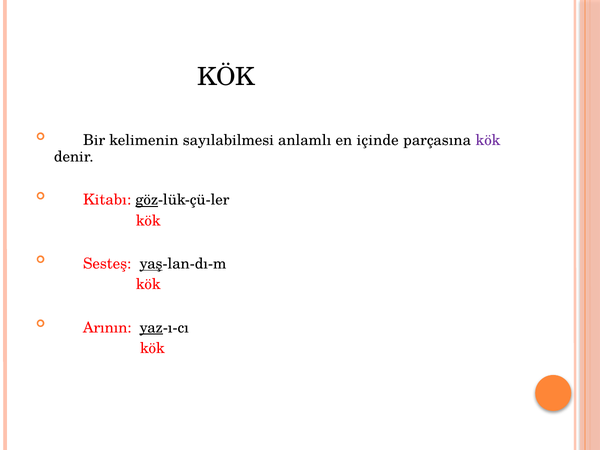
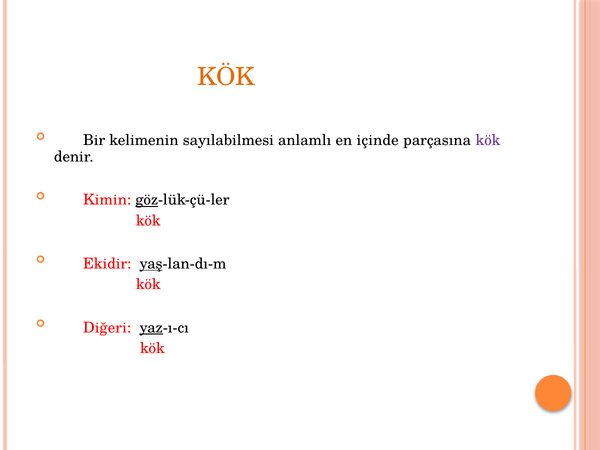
KÖK colour: black -> orange (226, 77)
Kitabı: Kitabı -> Kimin (107, 200)
Sesteş: Sesteş -> Ekidir (107, 264)
Arının: Arının -> Diğeri (107, 328)
